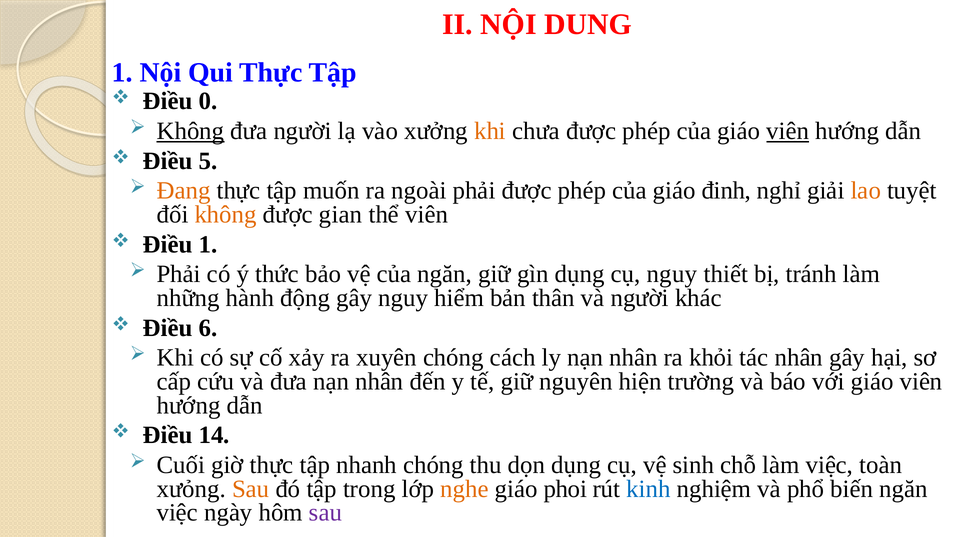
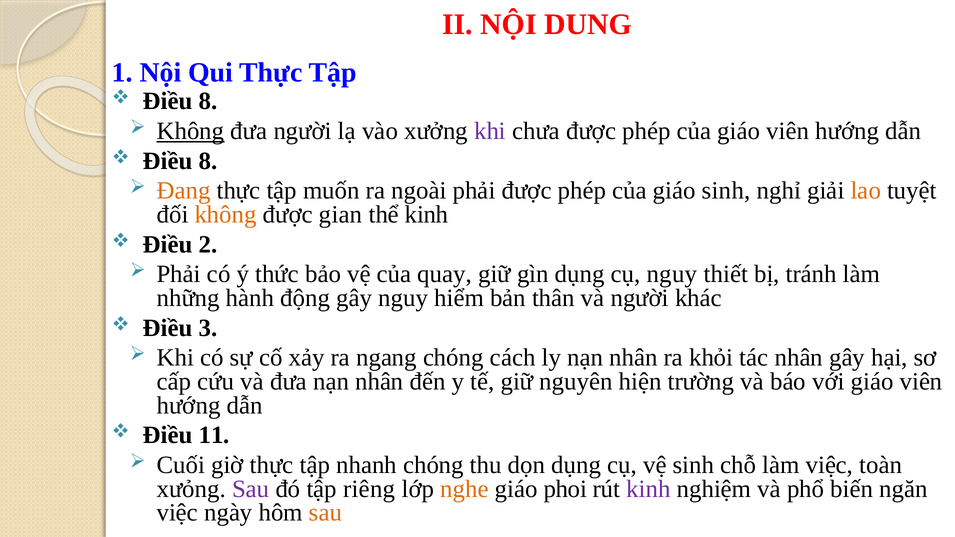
0: 0 -> 8 (208, 101)
khi colour: orange -> purple (490, 131)
viên underline: present -> none (788, 131)
5: 5 -> 8 (208, 161)
giáo đinh: đinh -> sinh (726, 191)
thể viên: viên -> kinh (427, 215)
Điều 1: 1 -> 2 (208, 244)
của ngăn: ngăn -> quay (445, 274)
6: 6 -> 3 (208, 328)
xuyên: xuyên -> ngang (387, 358)
14: 14 -> 11 (214, 435)
Sau colour: orange -> purple (251, 489)
trong: trong -> riêng (369, 489)
kinh colour: blue -> purple (649, 489)
sau colour: purple -> orange (326, 513)
